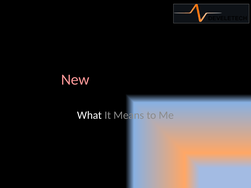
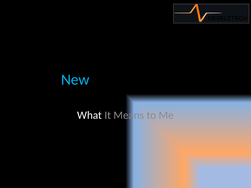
New colour: pink -> light blue (75, 80)
